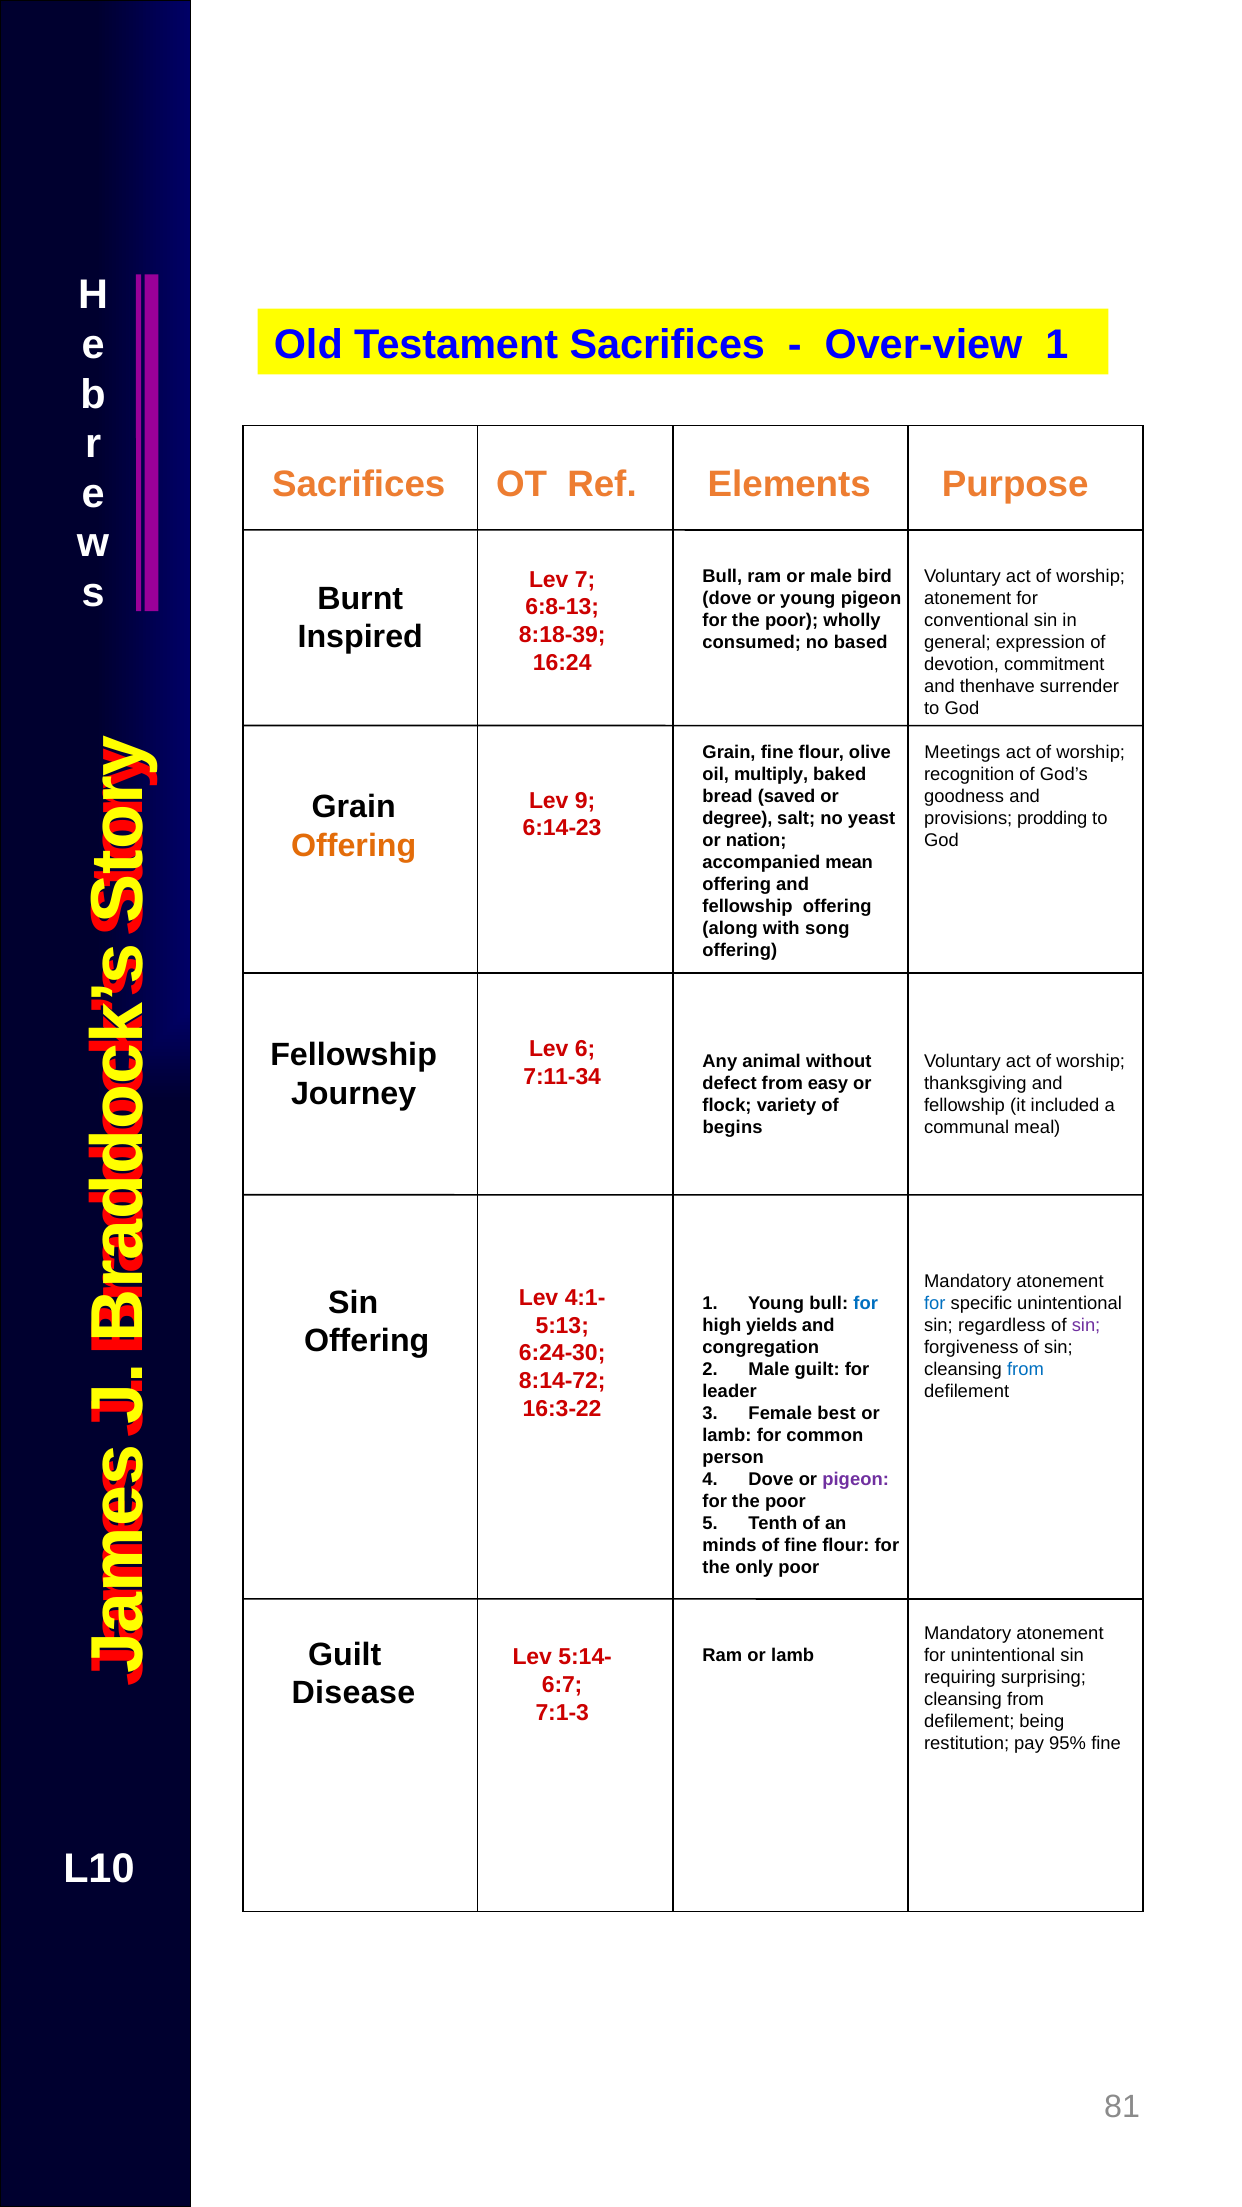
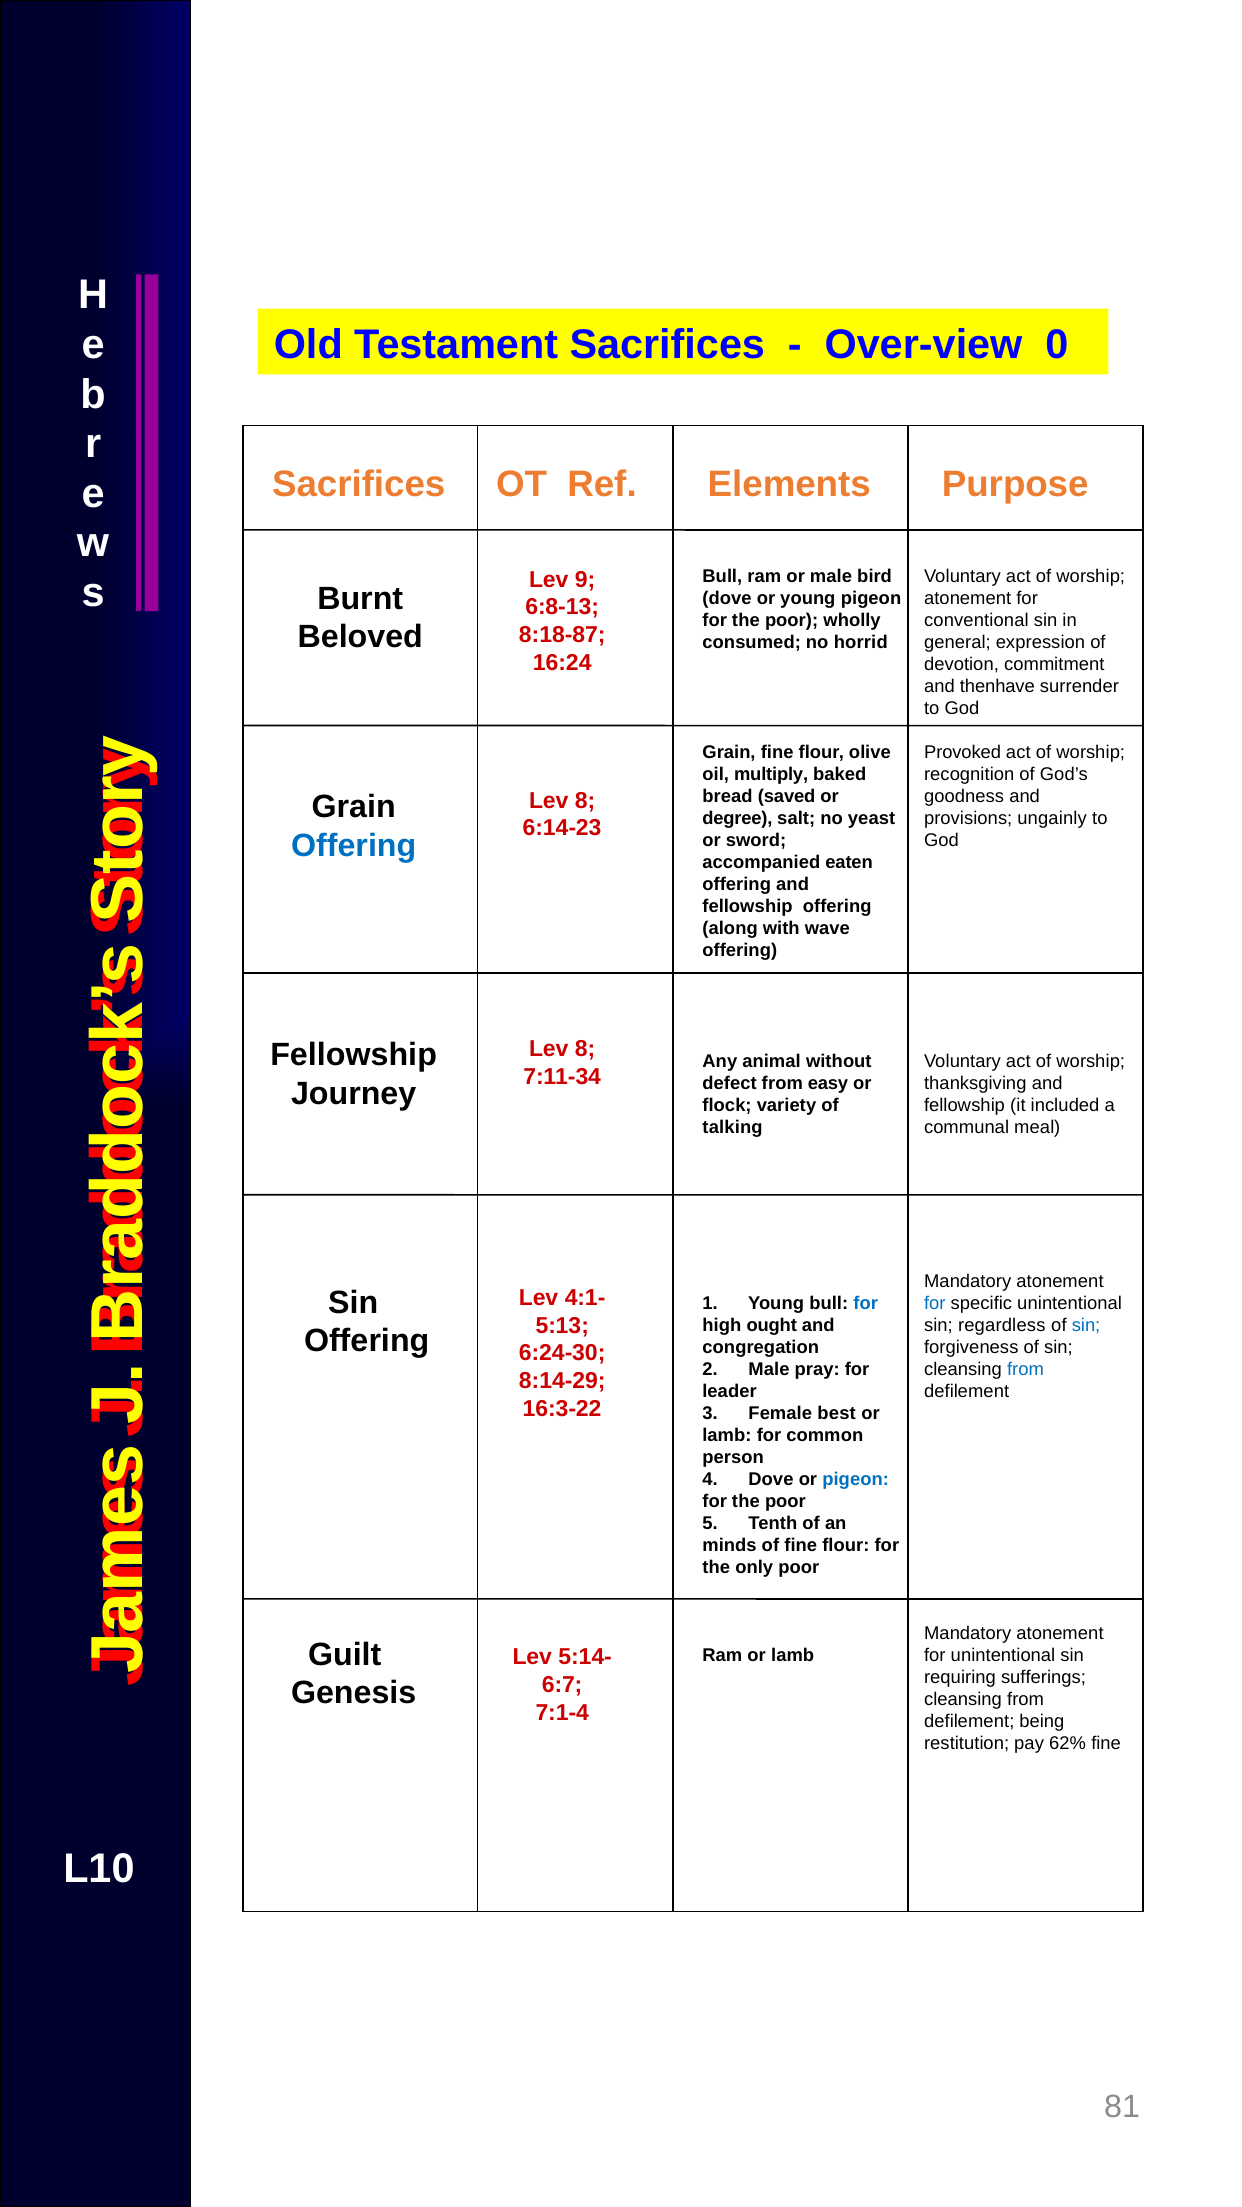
Over-view 1: 1 -> 0 (1057, 345)
7: 7 -> 9 (585, 580)
Inspired: Inspired -> Beloved (360, 638)
8:18-39: 8:18-39 -> 8:18-87 (562, 635)
based: based -> horrid (861, 643)
Meetings: Meetings -> Provoked (963, 753)
9: 9 -> 8 (585, 801)
prodding: prodding -> ungainly (1052, 819)
Offering colour: orange -> blue (354, 846)
nation: nation -> sword (756, 841)
mean: mean -> eaten (849, 863)
song: song -> wave (827, 929)
6: 6 -> 8 (585, 1050)
begins: begins -> talking (733, 1128)
yields: yields -> ought (772, 1326)
sin colour: purple -> blue (1086, 1326)
Male guilt: guilt -> pray (817, 1370)
8:14-72: 8:14-72 -> 8:14-29 (562, 1381)
pigeon colour: purple -> blue (856, 1480)
surprising: surprising -> sufferings (1044, 1679)
Disease: Disease -> Genesis (354, 1694)
7:1-3: 7:1-3 -> 7:1-4 (562, 1713)
95%: 95% -> 62% (1068, 1745)
